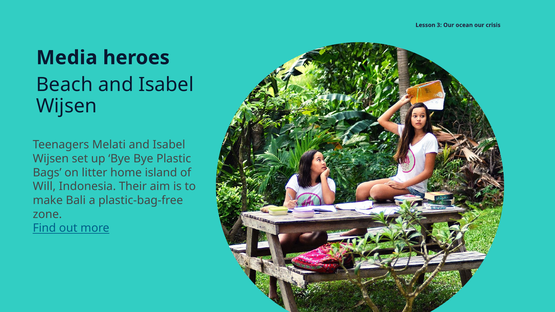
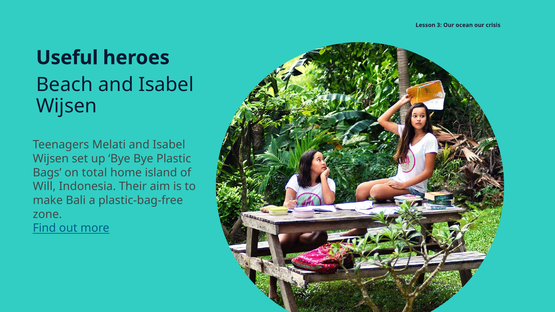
Media: Media -> Useful (67, 58)
litter: litter -> total (94, 173)
